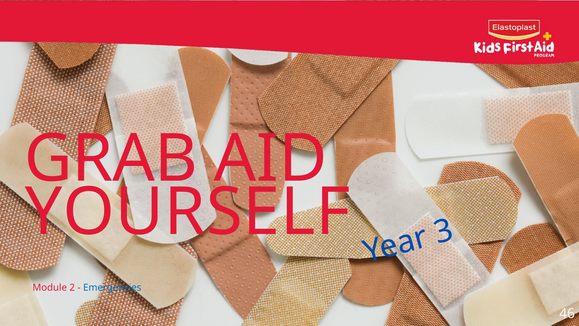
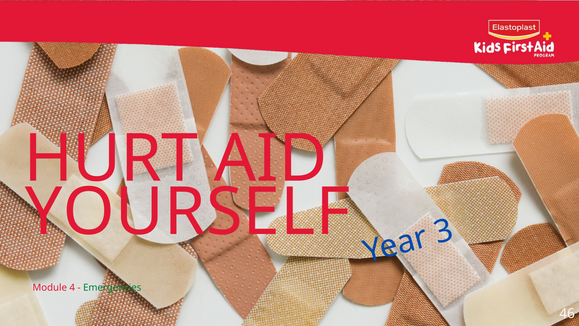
GRAB: GRAB -> HURT (111, 159)
2: 2 -> 4 (72, 287)
Emergencies colour: blue -> green (112, 287)
